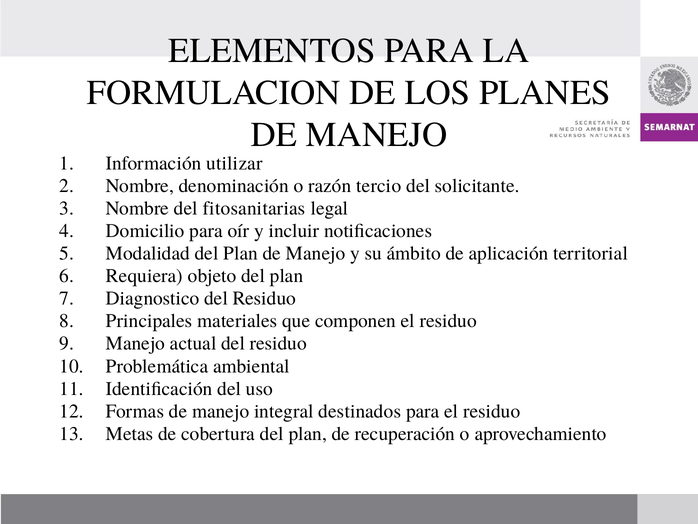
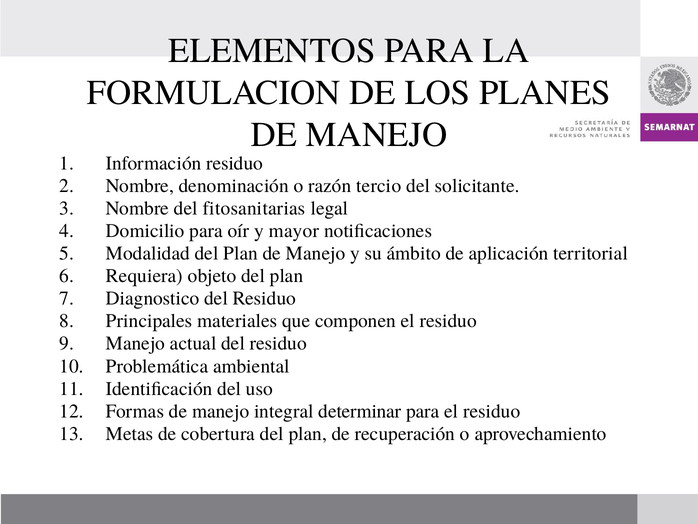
Información utilizar: utilizar -> residuo (235, 163)
incluir: incluir -> mayor (294, 231)
destinados: destinados -> determinar (360, 411)
